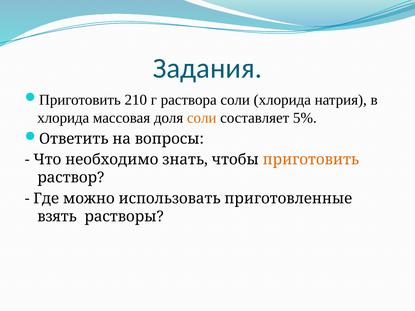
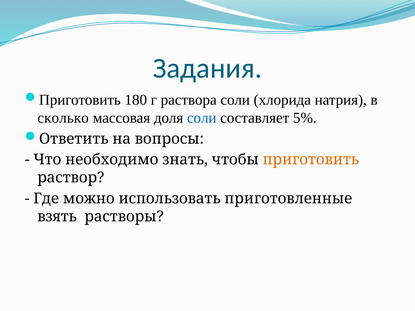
210: 210 -> 180 (136, 100)
хлорида: хлорида -> сколько (63, 118)
соли colour: orange -> blue (202, 118)
